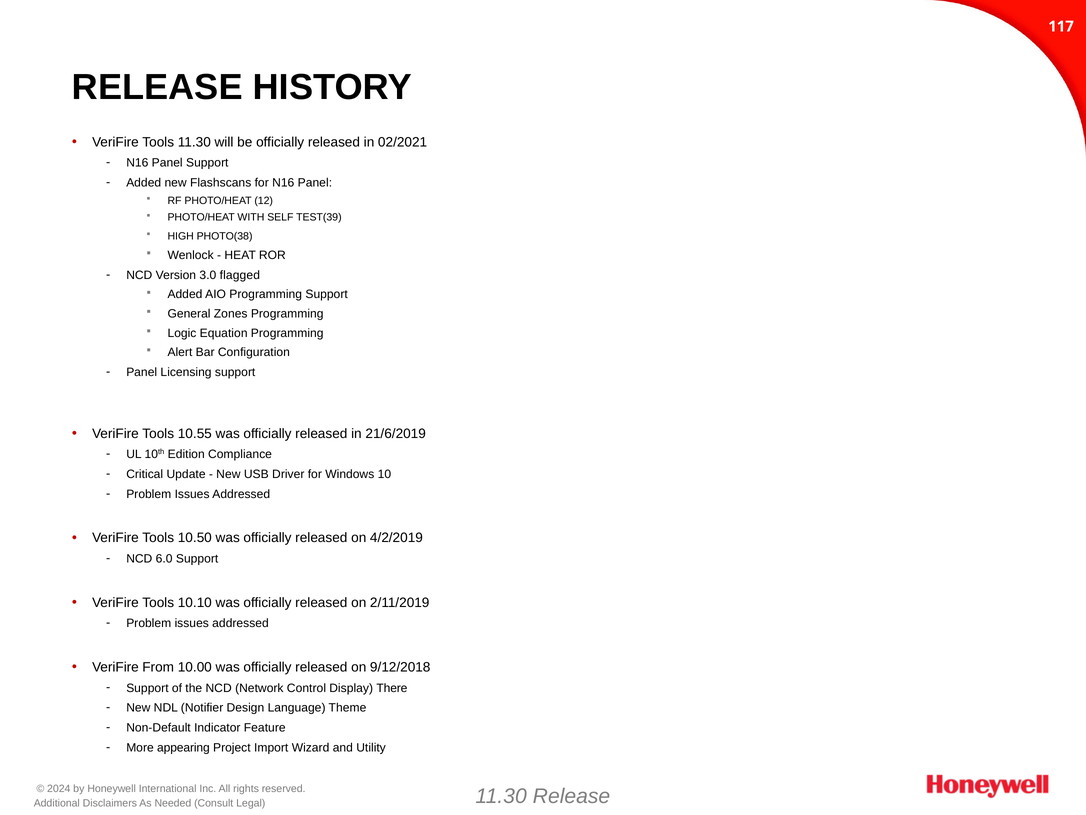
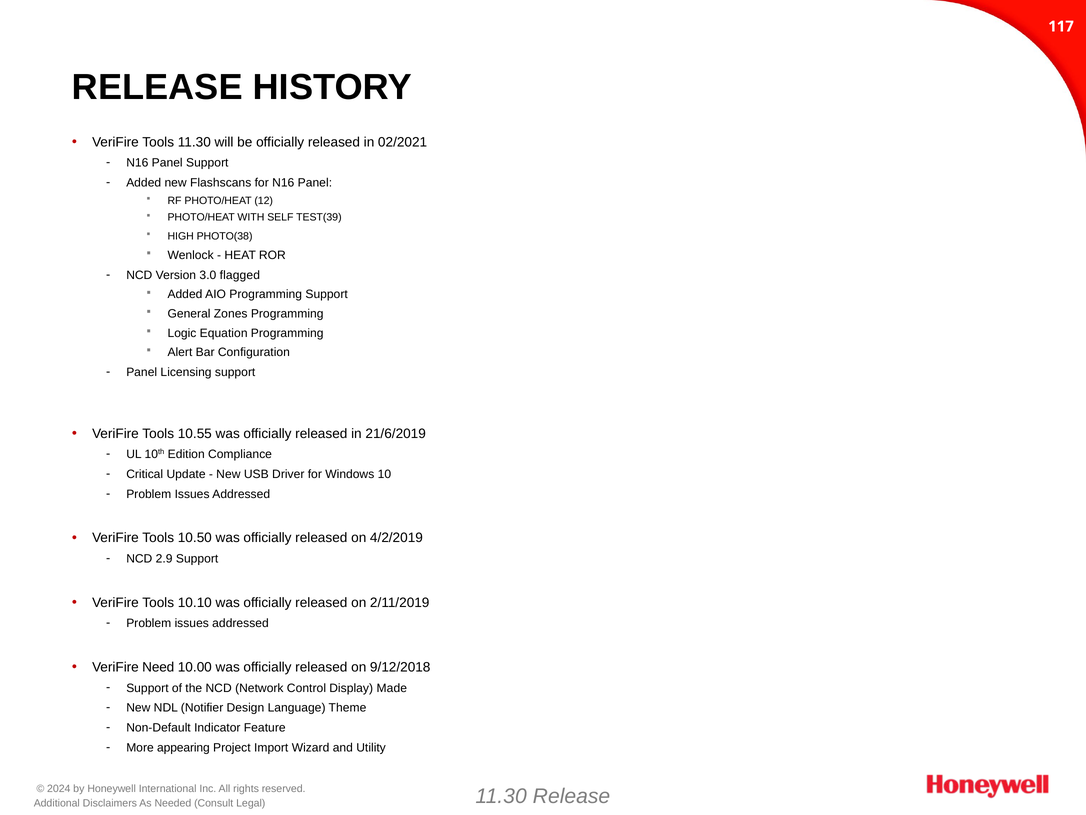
6.0: 6.0 -> 2.9 (164, 558)
From: From -> Need (158, 667)
There: There -> Made (392, 688)
